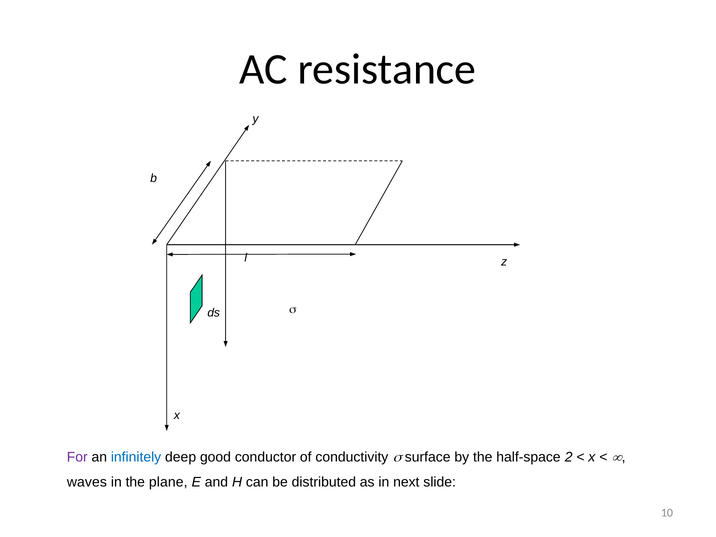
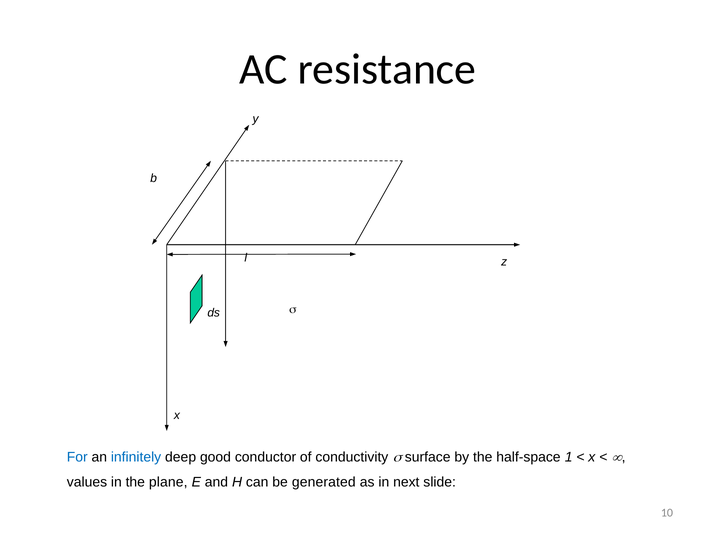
For colour: purple -> blue (77, 457)
2: 2 -> 1 (569, 457)
waves: waves -> values (87, 482)
distributed: distributed -> generated (324, 482)
